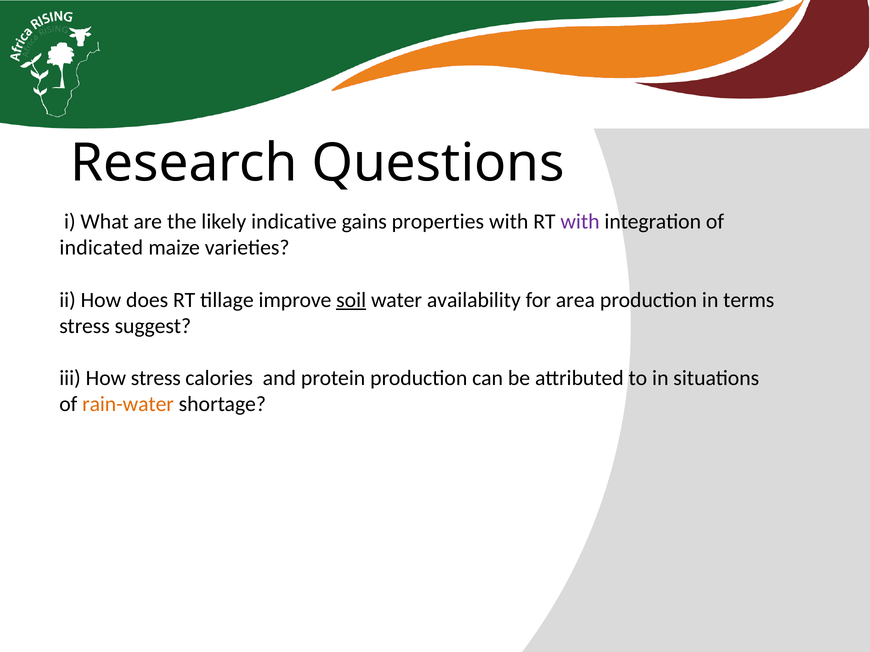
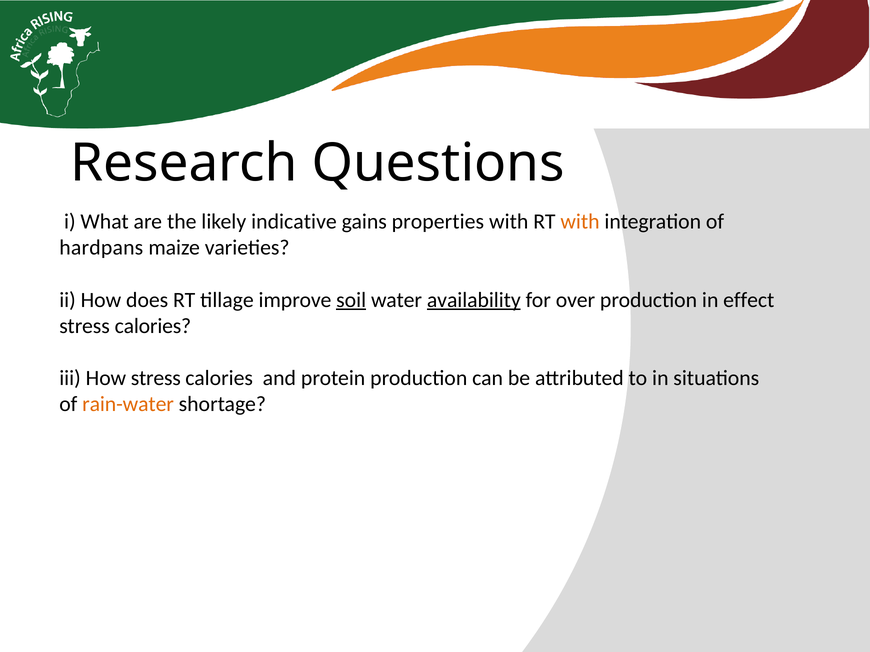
with colour: purple -> orange (580, 222)
indicated: indicated -> hardpans (101, 248)
availability underline: none -> present (474, 300)
area: area -> over (575, 300)
terms: terms -> effect (749, 300)
suggest: suggest -> calories (153, 326)
